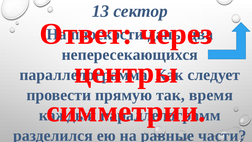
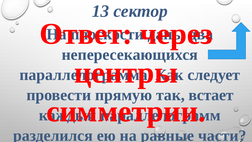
время: время -> встает (211, 95)
